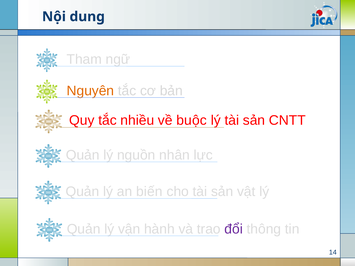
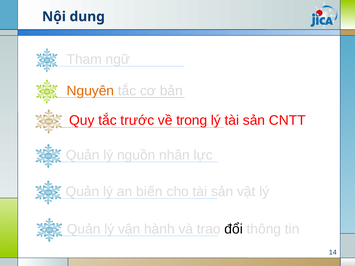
nhiều: nhiều -> trước (137, 120)
buộc: buộc -> trong (192, 120)
đổi colour: purple -> black (234, 229)
